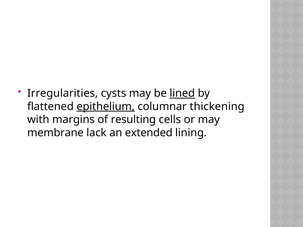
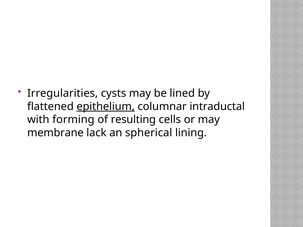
lined underline: present -> none (182, 93)
thickening: thickening -> intraductal (217, 107)
margins: margins -> forming (73, 120)
extended: extended -> spherical (149, 133)
